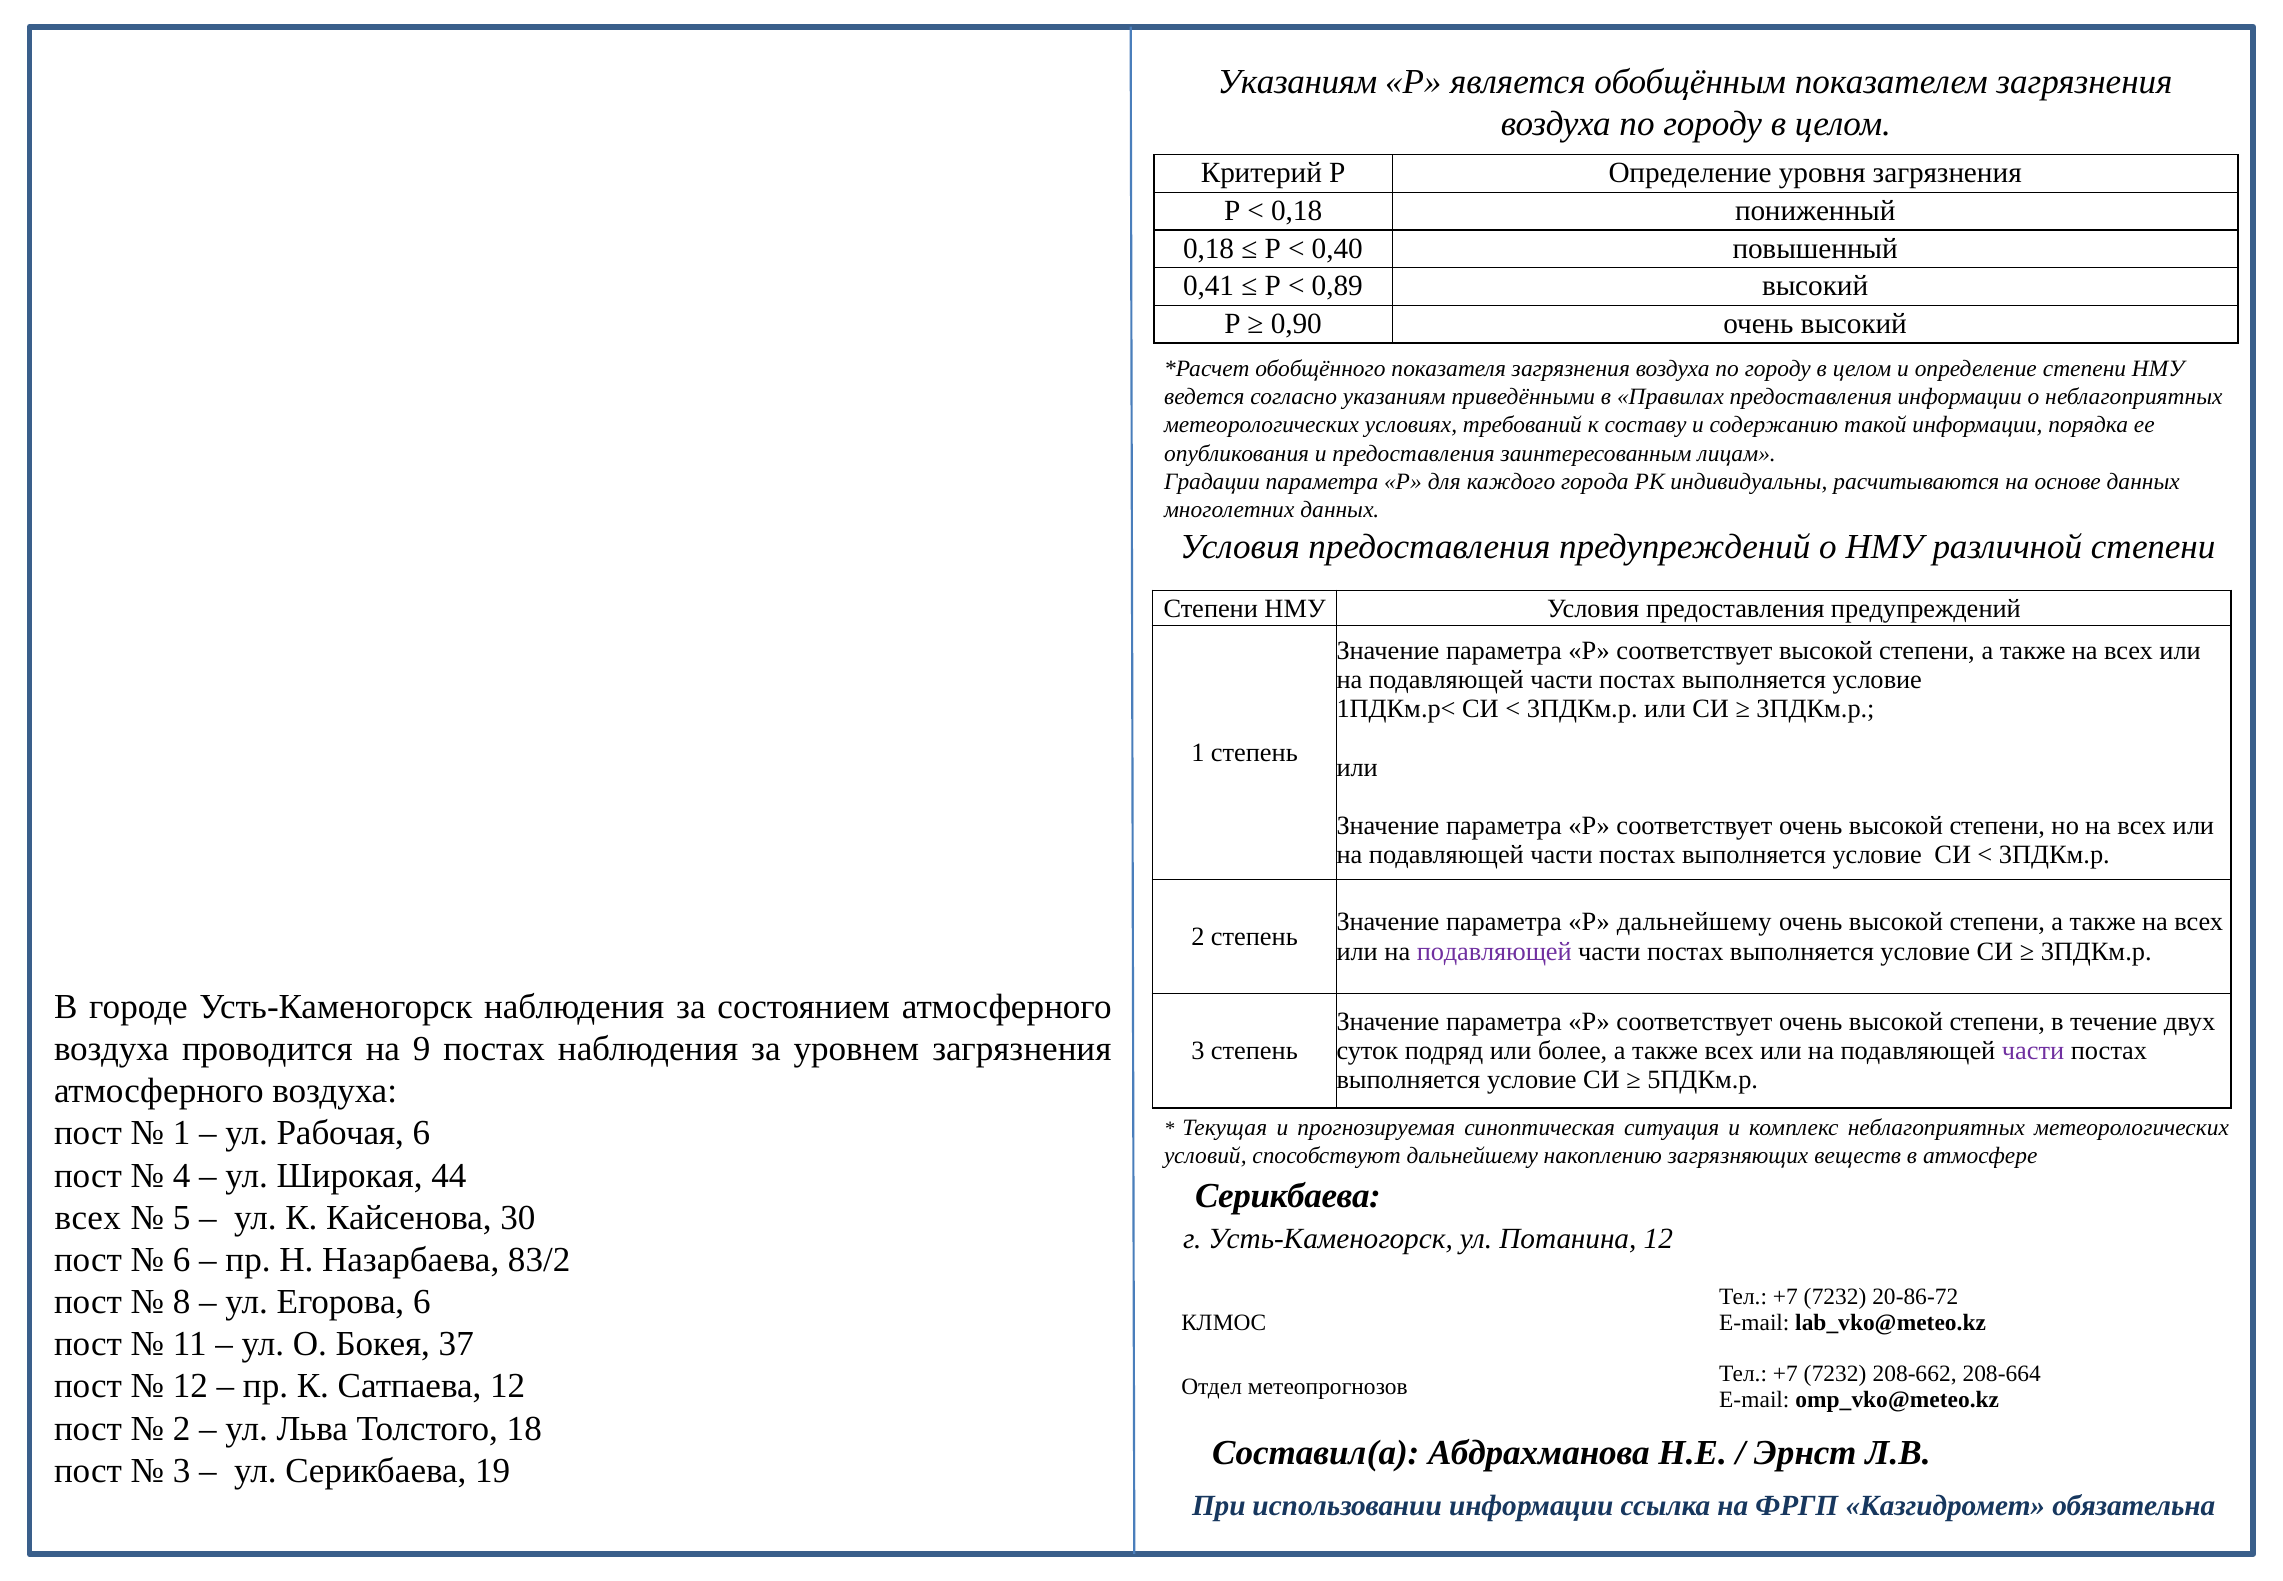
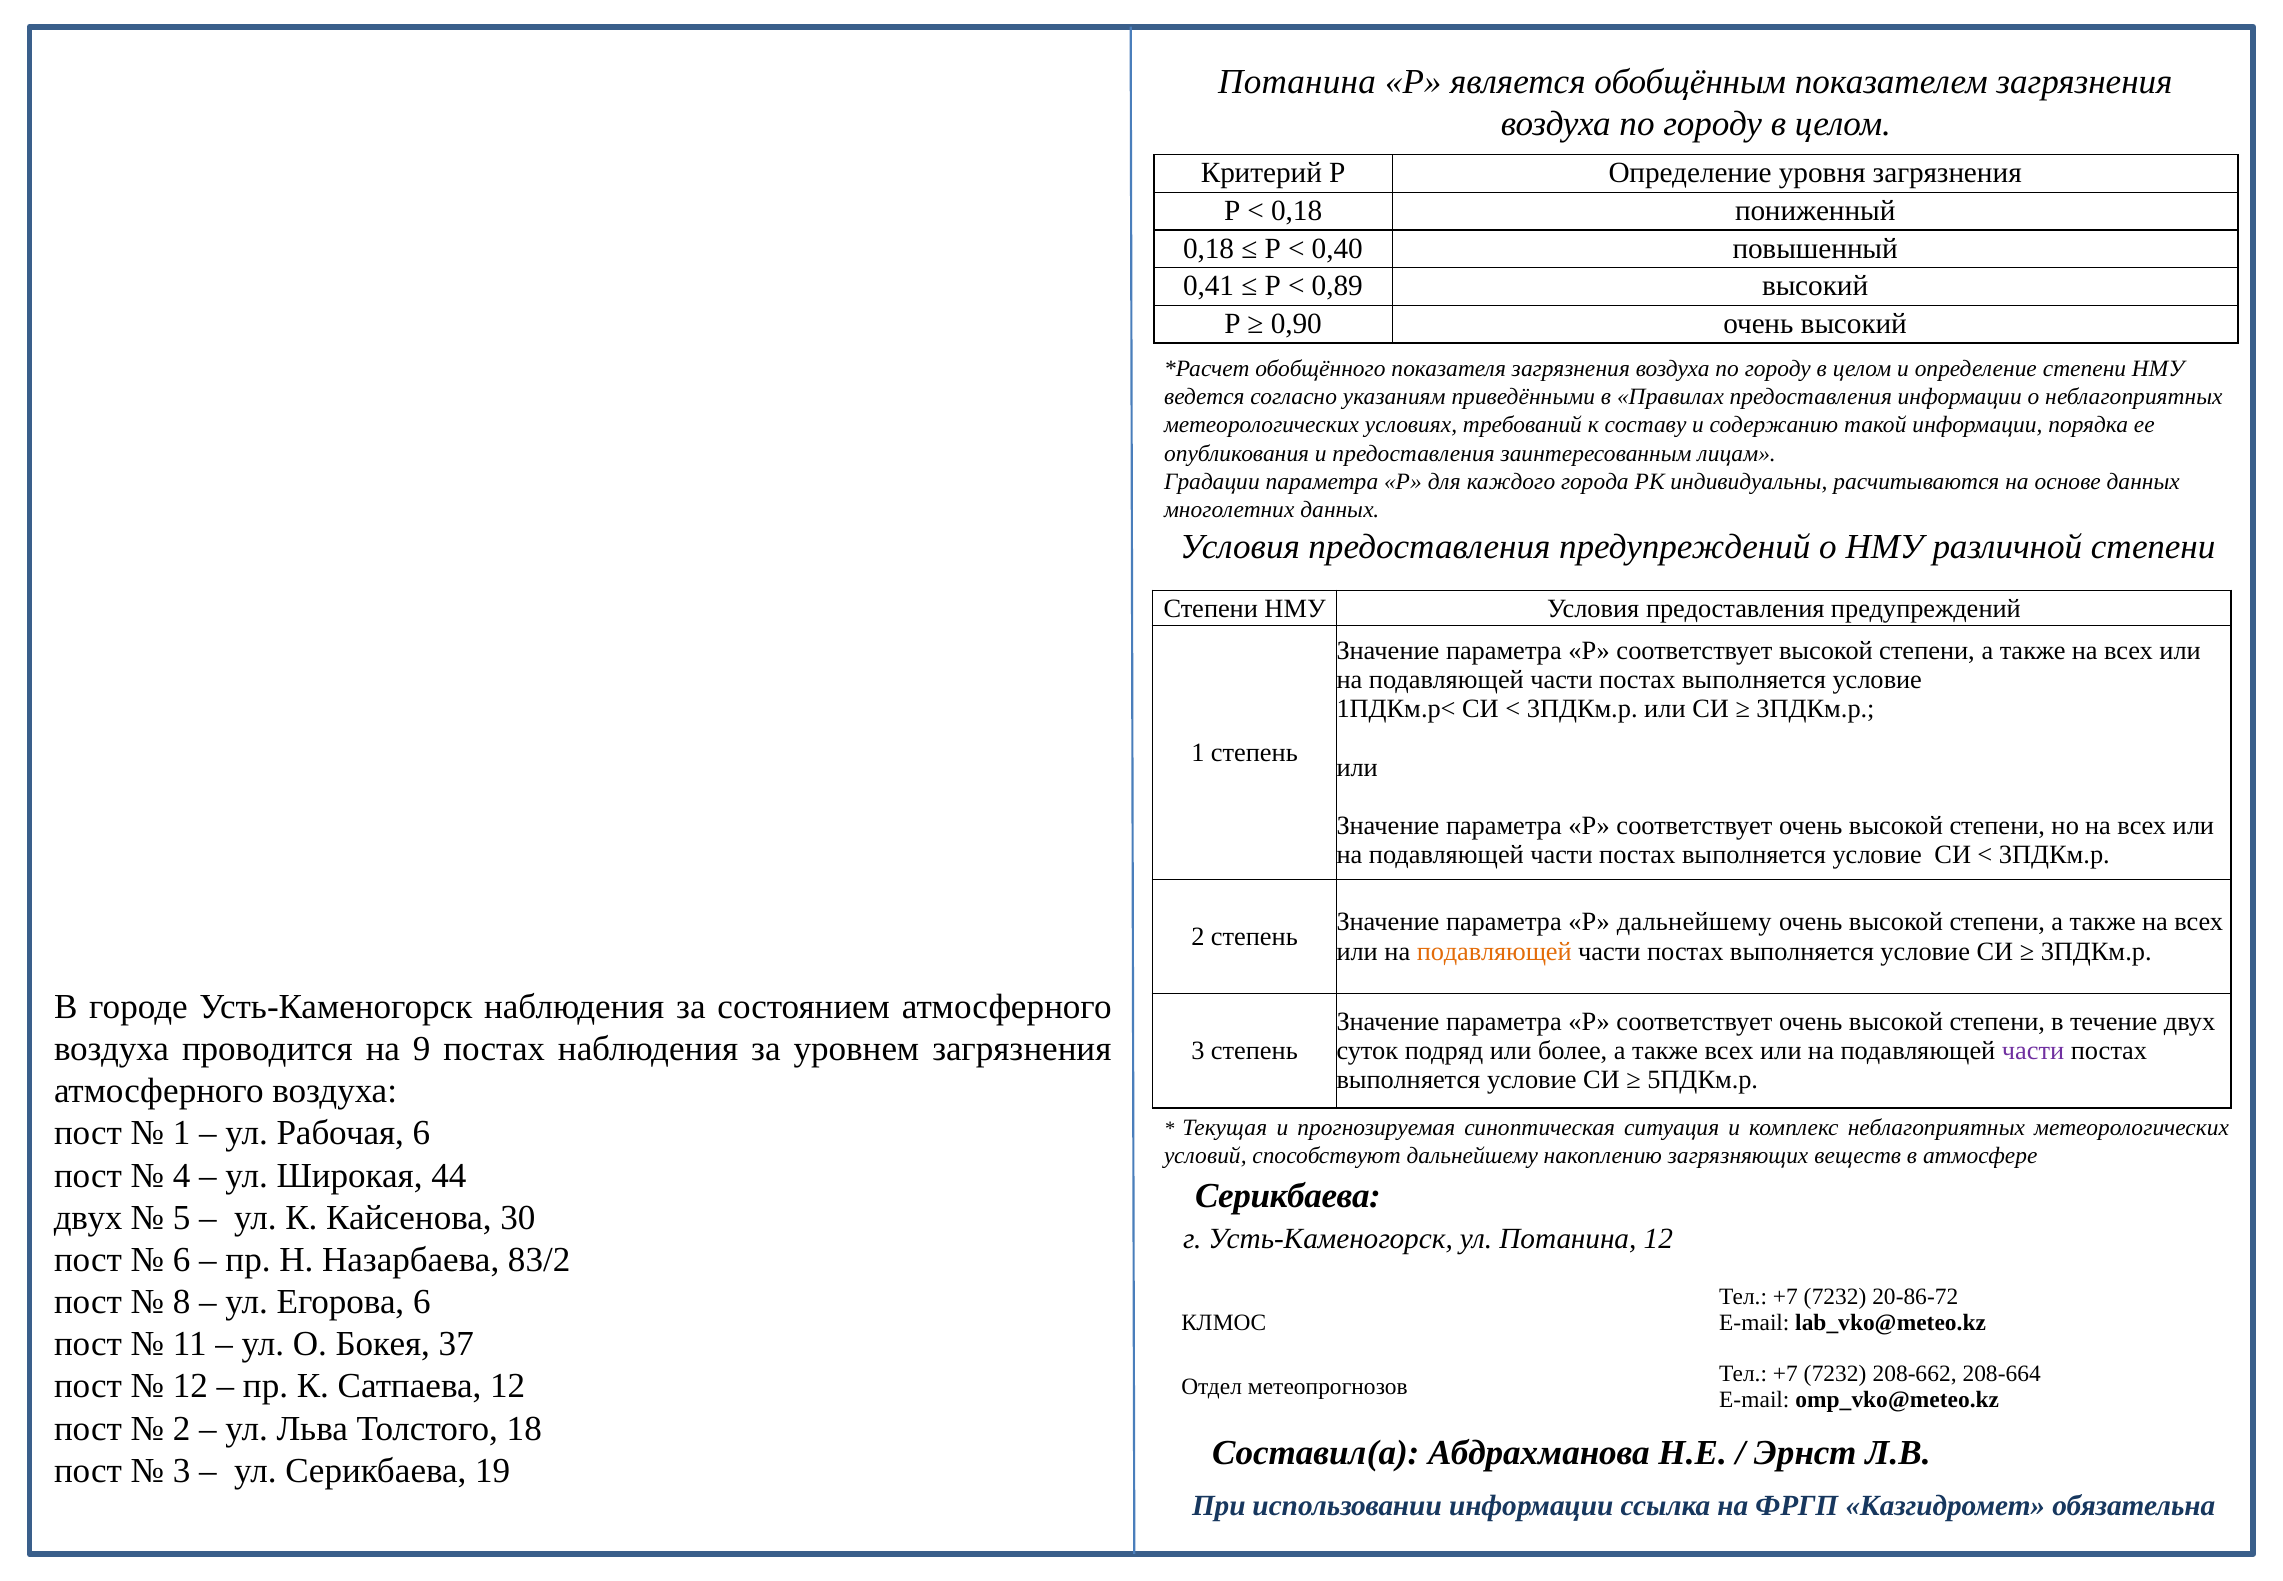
Указаниям: Указаниям -> Потанина (1297, 82)
подавляющей colour: purple -> orange (1494, 951)
всех: всех -> двух (88, 1217)
